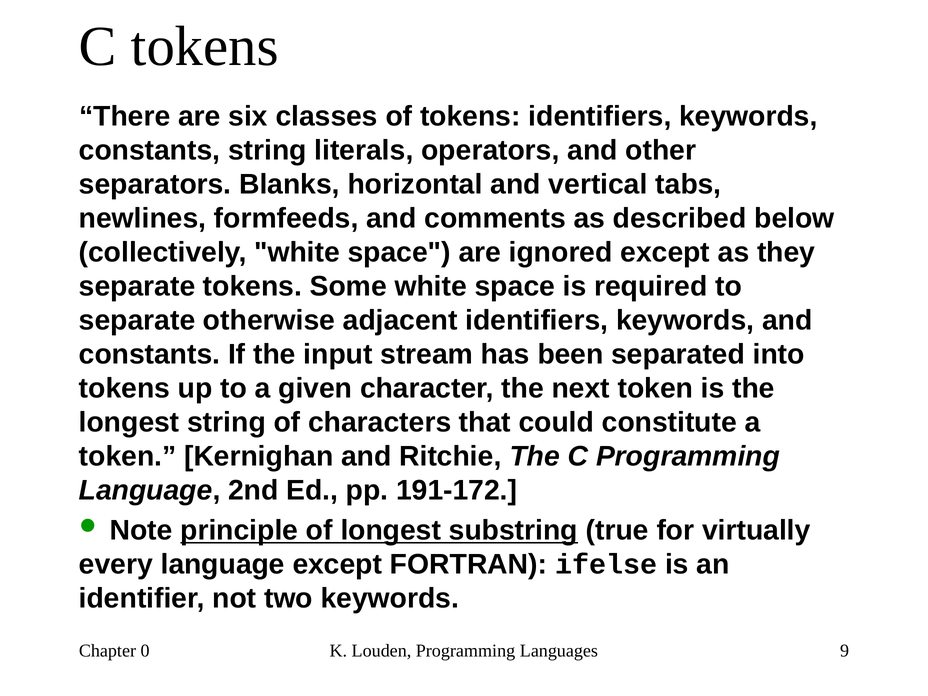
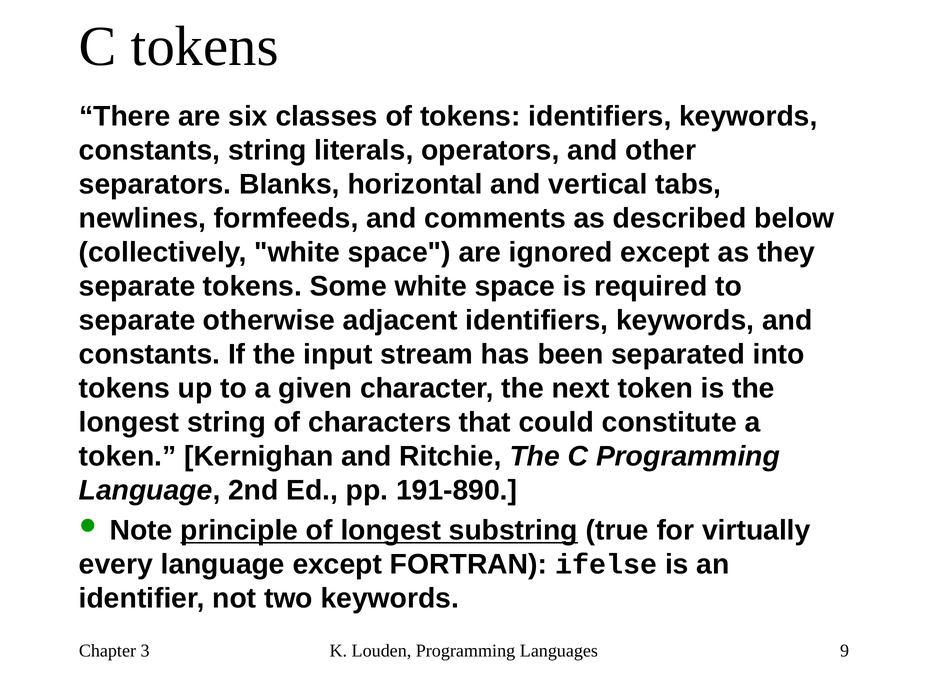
191-172: 191-172 -> 191-890 (457, 491)
0: 0 -> 3 (145, 651)
